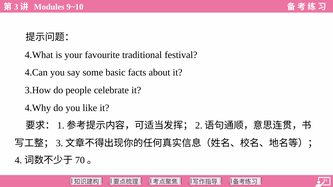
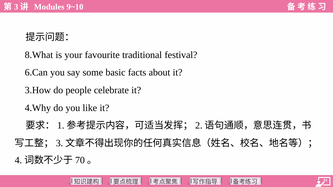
4.What: 4.What -> 8.What (39, 55)
4.Can: 4.Can -> 6.Can (36, 73)
